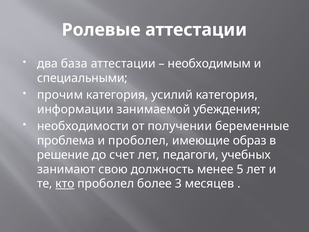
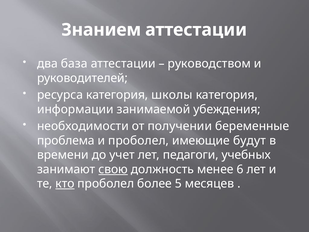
Ролевые: Ролевые -> Знанием (101, 30)
необходимым: необходимым -> руководством (209, 64)
специальными: специальными -> руководителей (82, 78)
прочим: прочим -> ресурса (60, 95)
усилий: усилий -> школы (172, 95)
образ: образ -> будут (249, 140)
решение: решение -> времени (63, 155)
счет: счет -> учет (122, 155)
свою underline: none -> present (113, 169)
5: 5 -> 6 (240, 169)
3: 3 -> 5 (178, 184)
